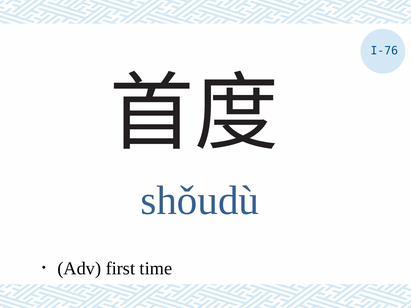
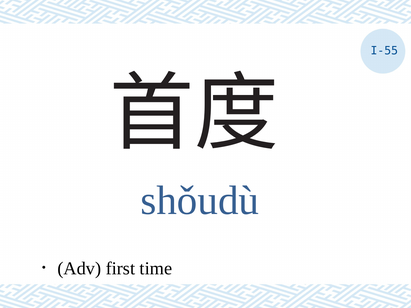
I-76: I-76 -> I-55 (384, 51)
